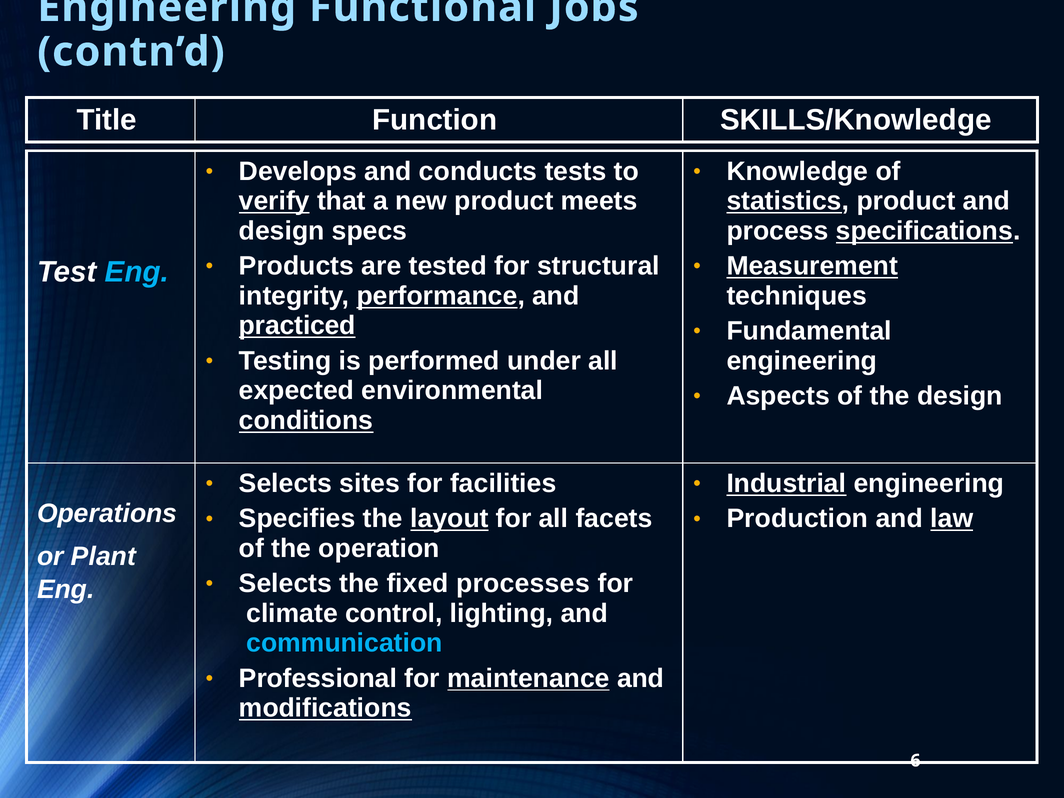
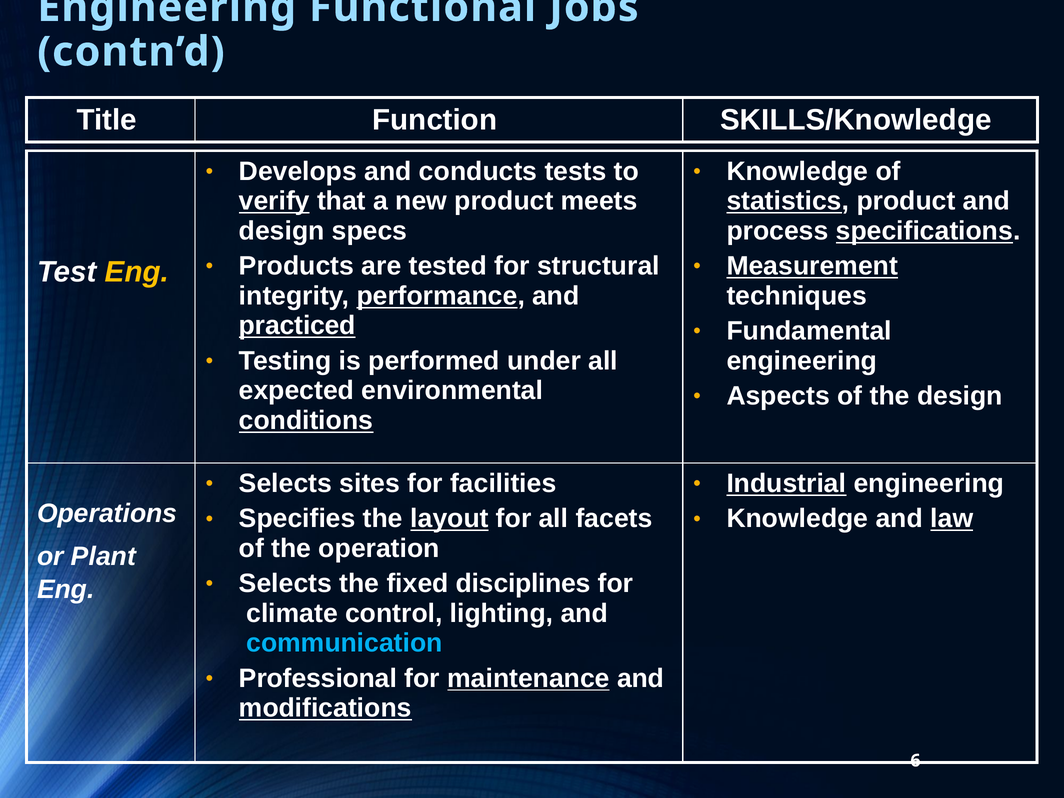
Eng colour: light blue -> yellow (137, 272)
Production: Production -> Knowledge (797, 519)
processes: processes -> disciplines (523, 584)
